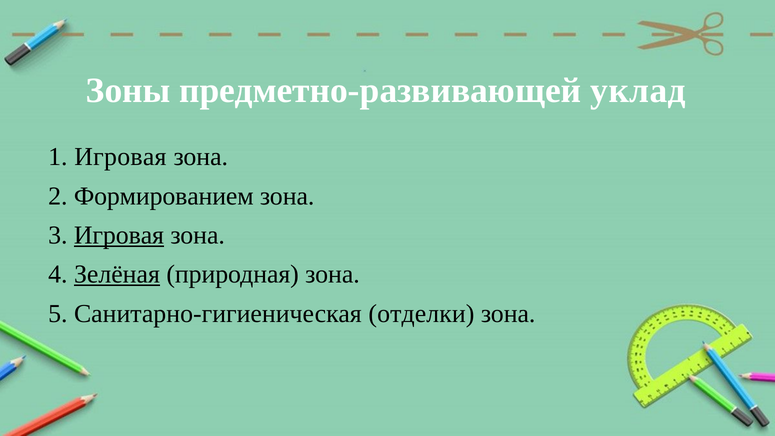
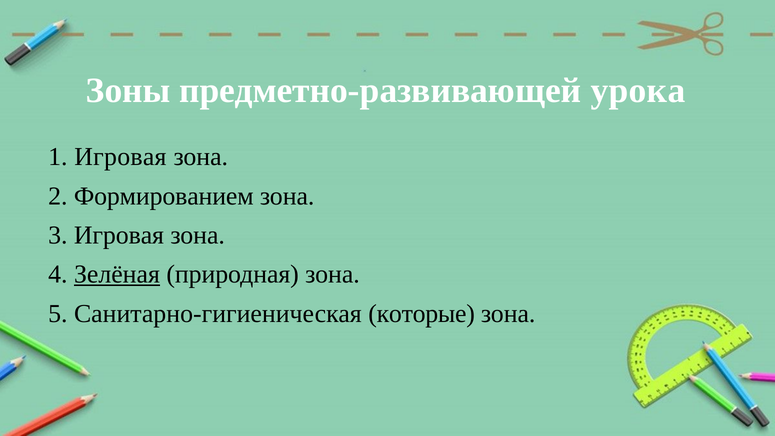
уклад: уклад -> урока (638, 91)
Игровая underline: present -> none (119, 235)
отделки: отделки -> которые (422, 313)
